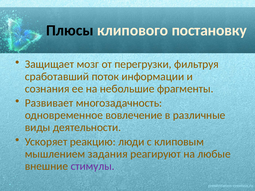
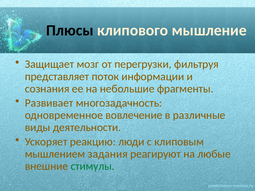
постановку: постановку -> мышление (209, 30)
сработавший: сработавший -> представляет (57, 77)
стимулы colour: purple -> green (93, 166)
